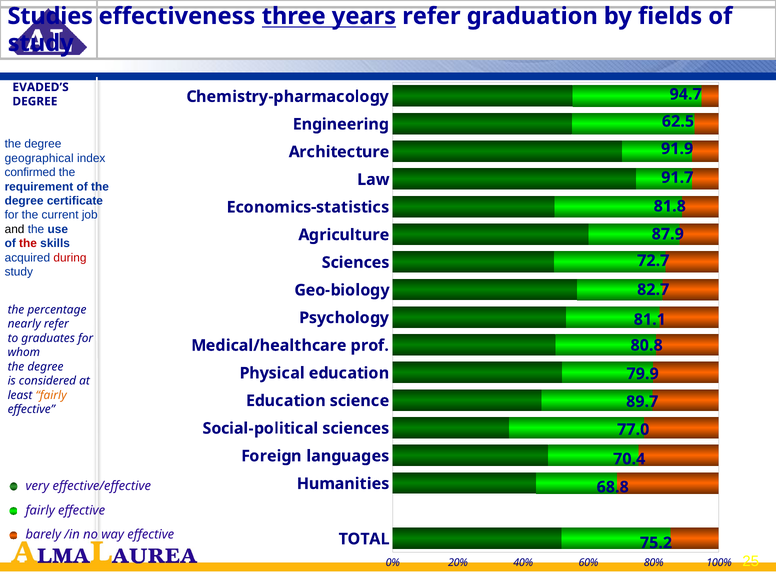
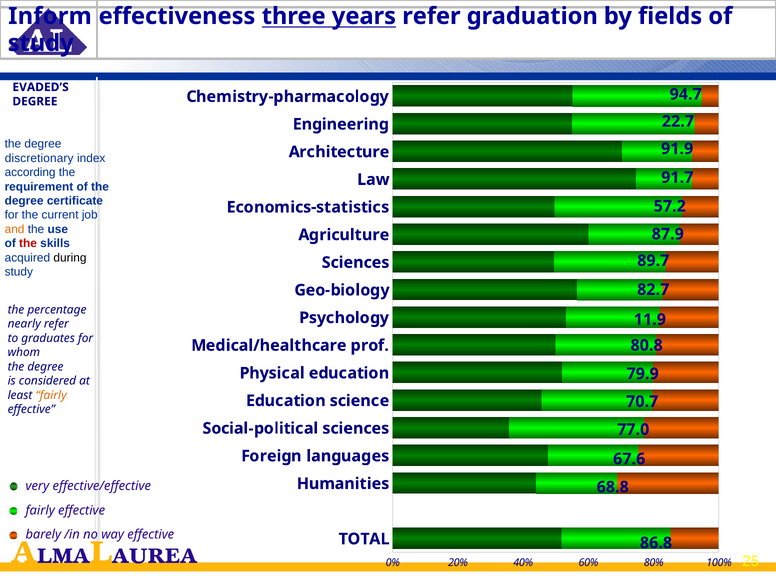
Studies: Studies -> Inform (50, 16)
62.5: 62.5 -> 22.7 (678, 121)
geographical: geographical -> discretionary (39, 158)
confirmed: confirmed -> according (30, 172)
81.8: 81.8 -> 57.2 (670, 206)
and colour: black -> orange (15, 229)
during colour: red -> black (70, 258)
72.7: 72.7 -> 89.7 (653, 261)
81.1: 81.1 -> 11.9 (650, 319)
89.7: 89.7 -> 70.7 (642, 402)
70.4: 70.4 -> 67.6 (629, 459)
75.2: 75.2 -> 86.8 (656, 543)
